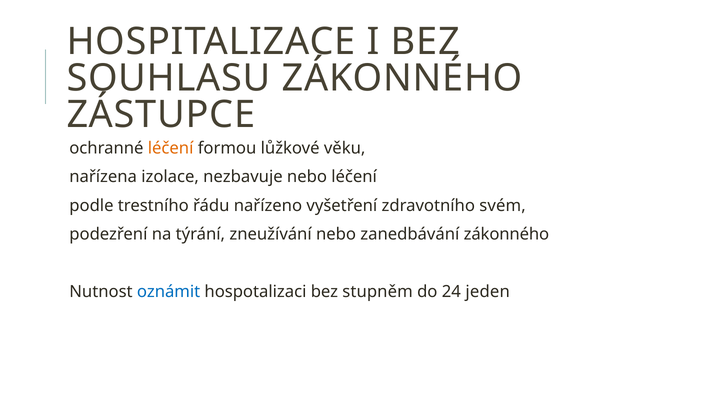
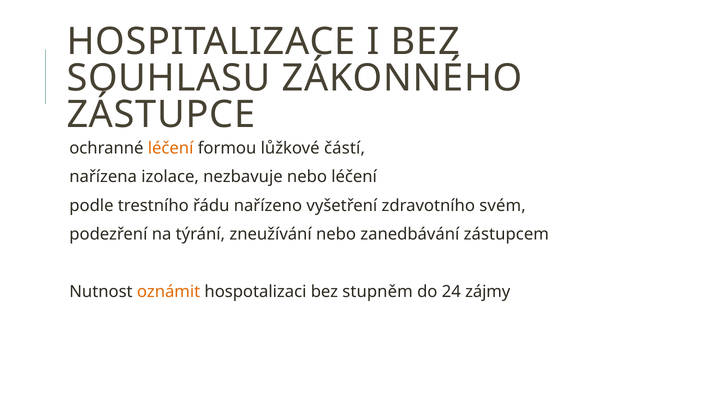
věku: věku -> částí (345, 148)
zanedbávání zákonného: zákonného -> zástupcem (506, 234)
oznámit colour: blue -> orange (169, 291)
jeden: jeden -> zájmy (488, 291)
